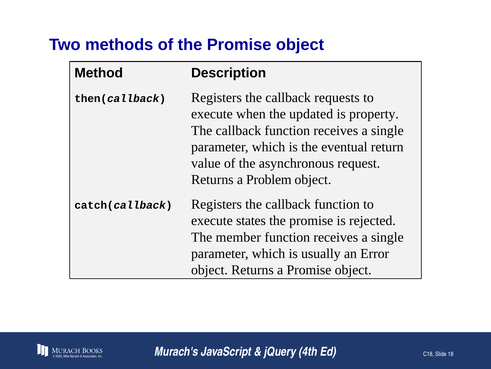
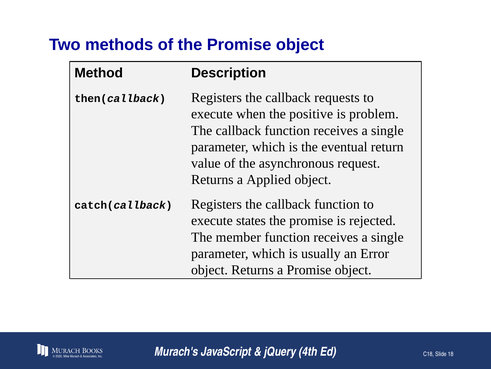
updated: updated -> positive (311, 114)
property: property -> problem (374, 114)
Problem: Problem -> Applied (269, 179)
